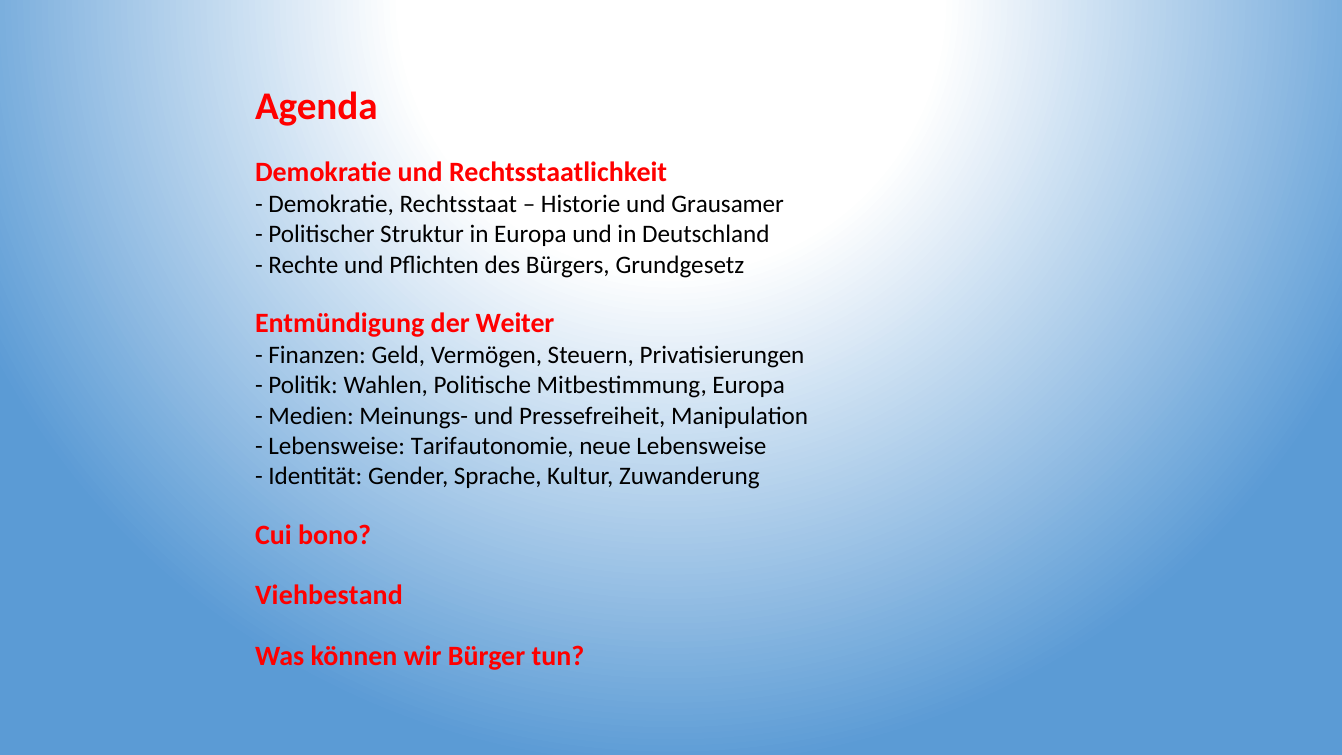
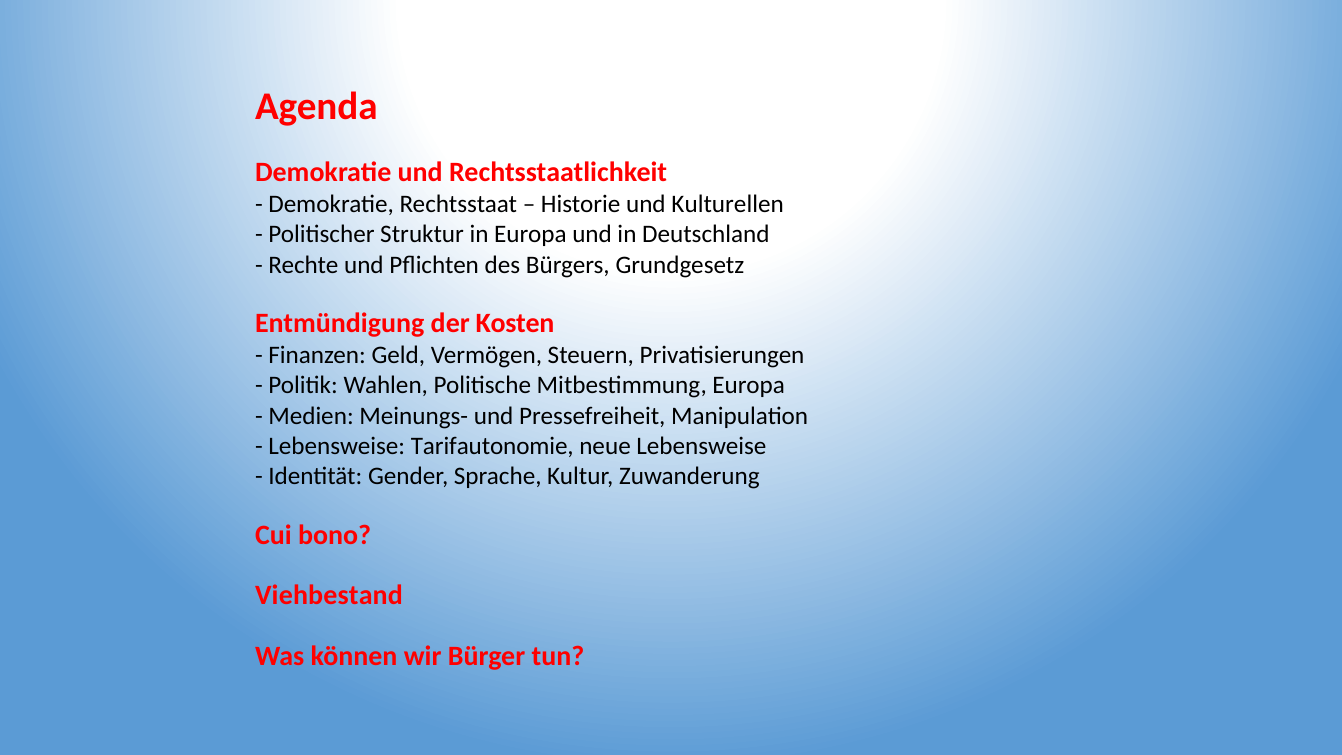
Grausamer: Grausamer -> Kulturellen (728, 204)
Weiter: Weiter -> Kosten (515, 324)
